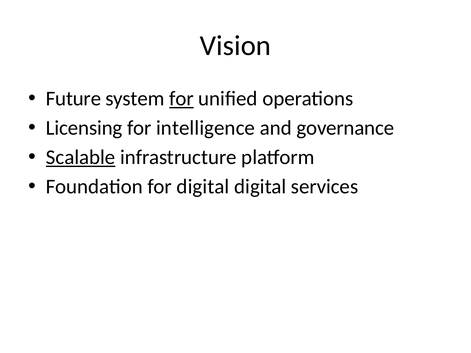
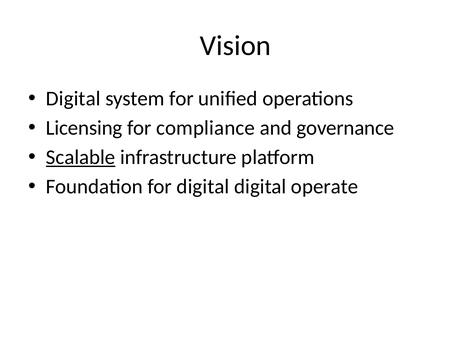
Future: Future -> Digital (73, 99)
for underline: present -> none (181, 99)
intelligence: intelligence -> compliance (206, 128)
services: services -> operate (325, 187)
